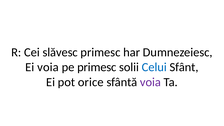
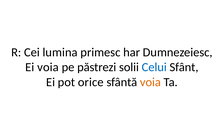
slăvesc: slăvesc -> lumina (60, 52)
pe primesc: primesc -> păstrezi (97, 67)
voia colour: purple -> orange (150, 82)
